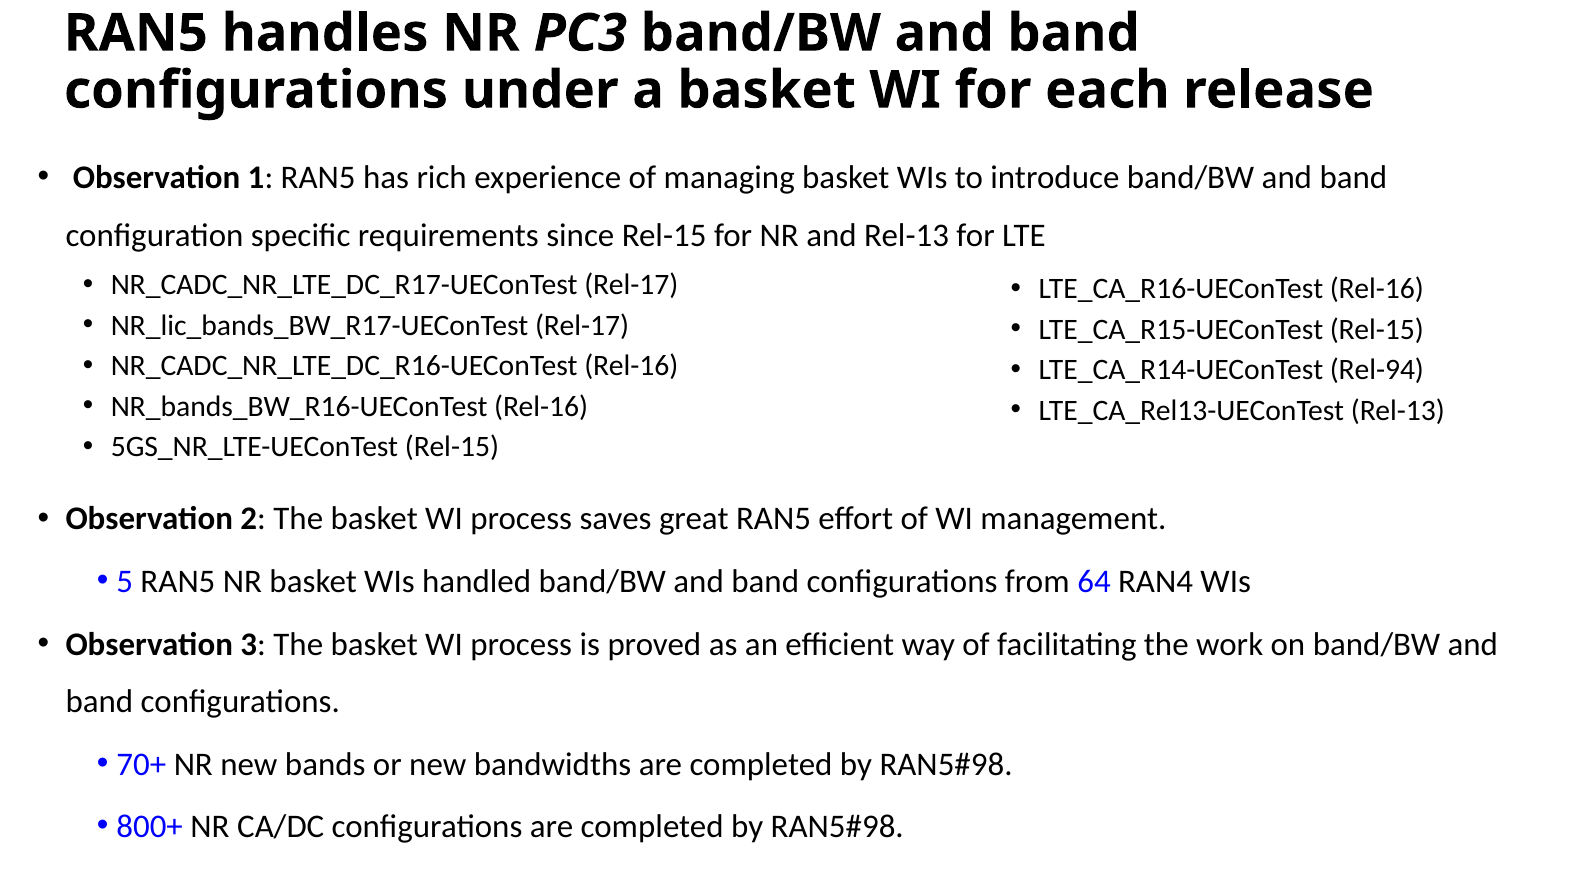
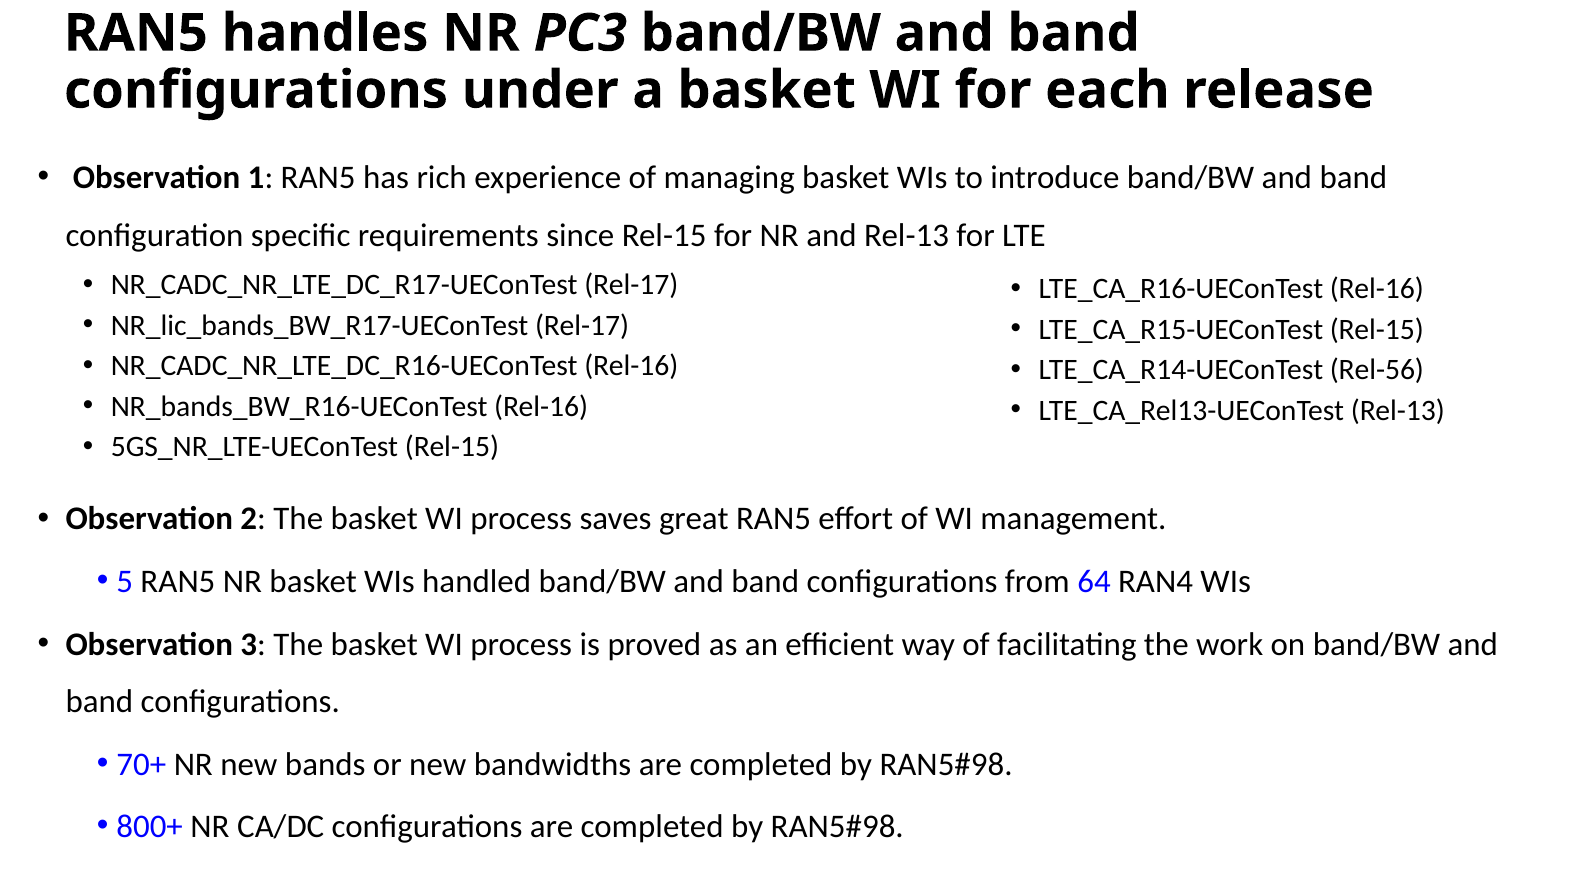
Rel-94: Rel-94 -> Rel-56 (1377, 370)
